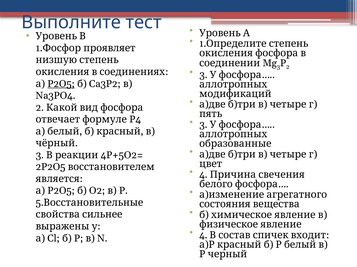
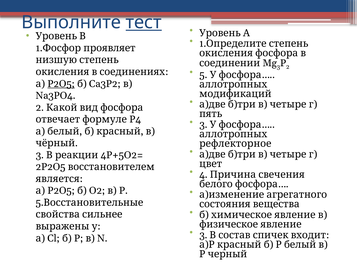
тест underline: none -> present (144, 22)
3: 3 -> 5 (203, 75)
образованные: образованные -> рефлекторное (235, 144)
4: 4 -> 3 (203, 236)
